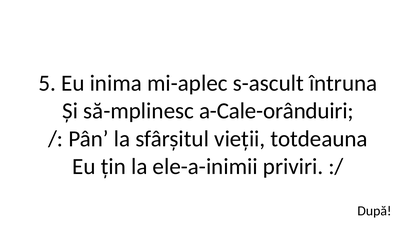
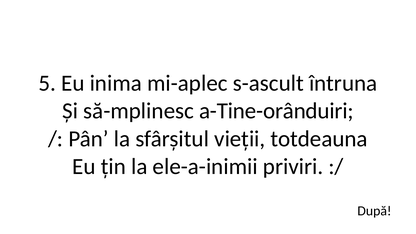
a-Cale-orânduiri: a-Cale-orânduiri -> a-Tine-orânduiri (276, 111)
